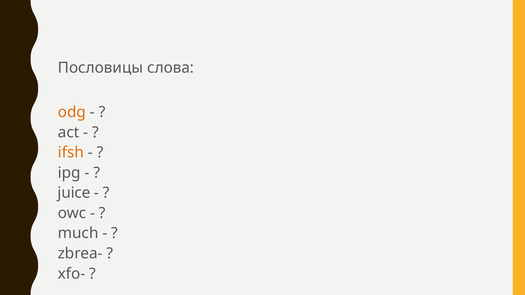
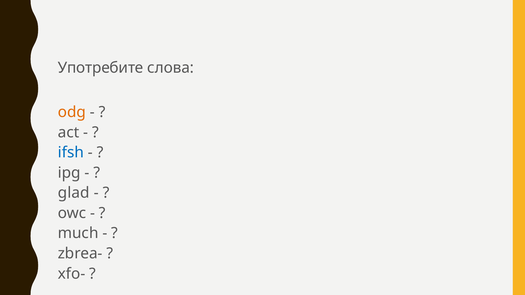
Пословицы: Пословицы -> Употребите (101, 68)
ifsh colour: orange -> blue (71, 153)
juice: juice -> glad (74, 193)
